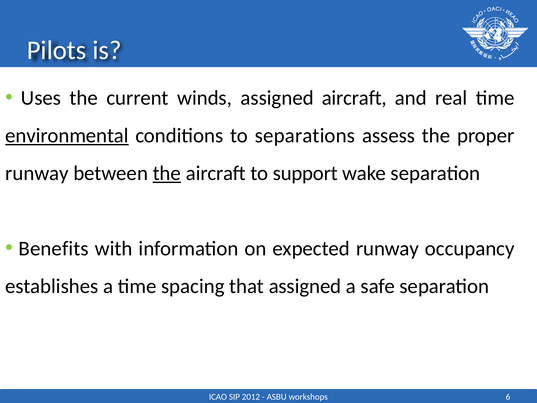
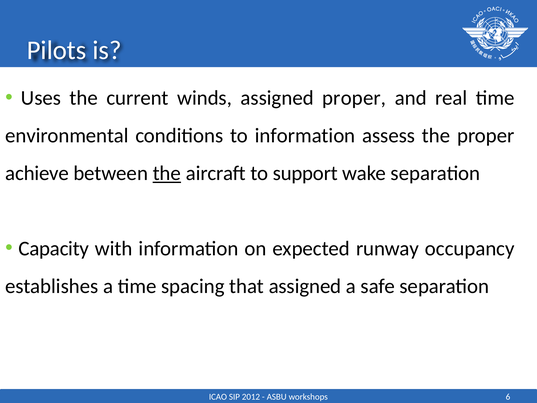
assigned aircraft: aircraft -> proper (354, 98)
environmental underline: present -> none (67, 136)
to separations: separations -> information (305, 136)
runway: runway -> achieve (37, 173)
Benefits: Benefits -> Capacity (54, 248)
